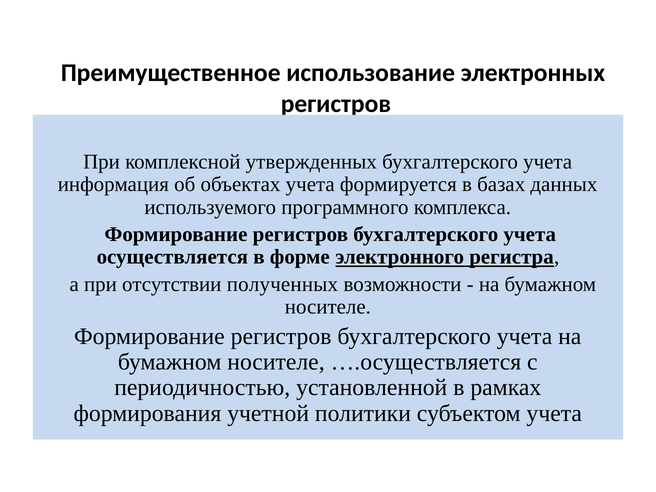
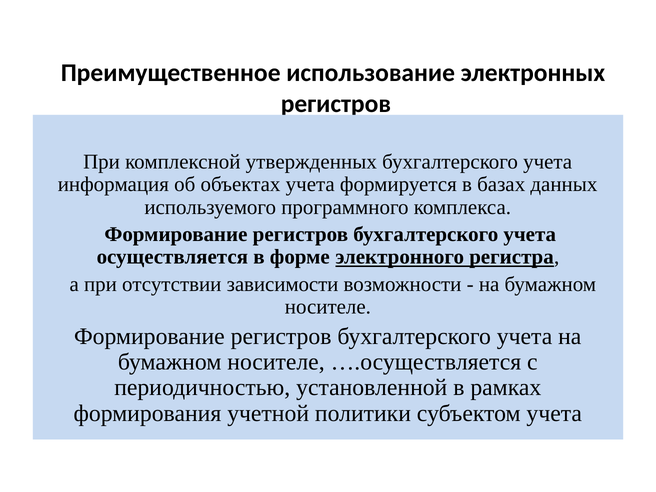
полученных: полученных -> зависимости (283, 284)
